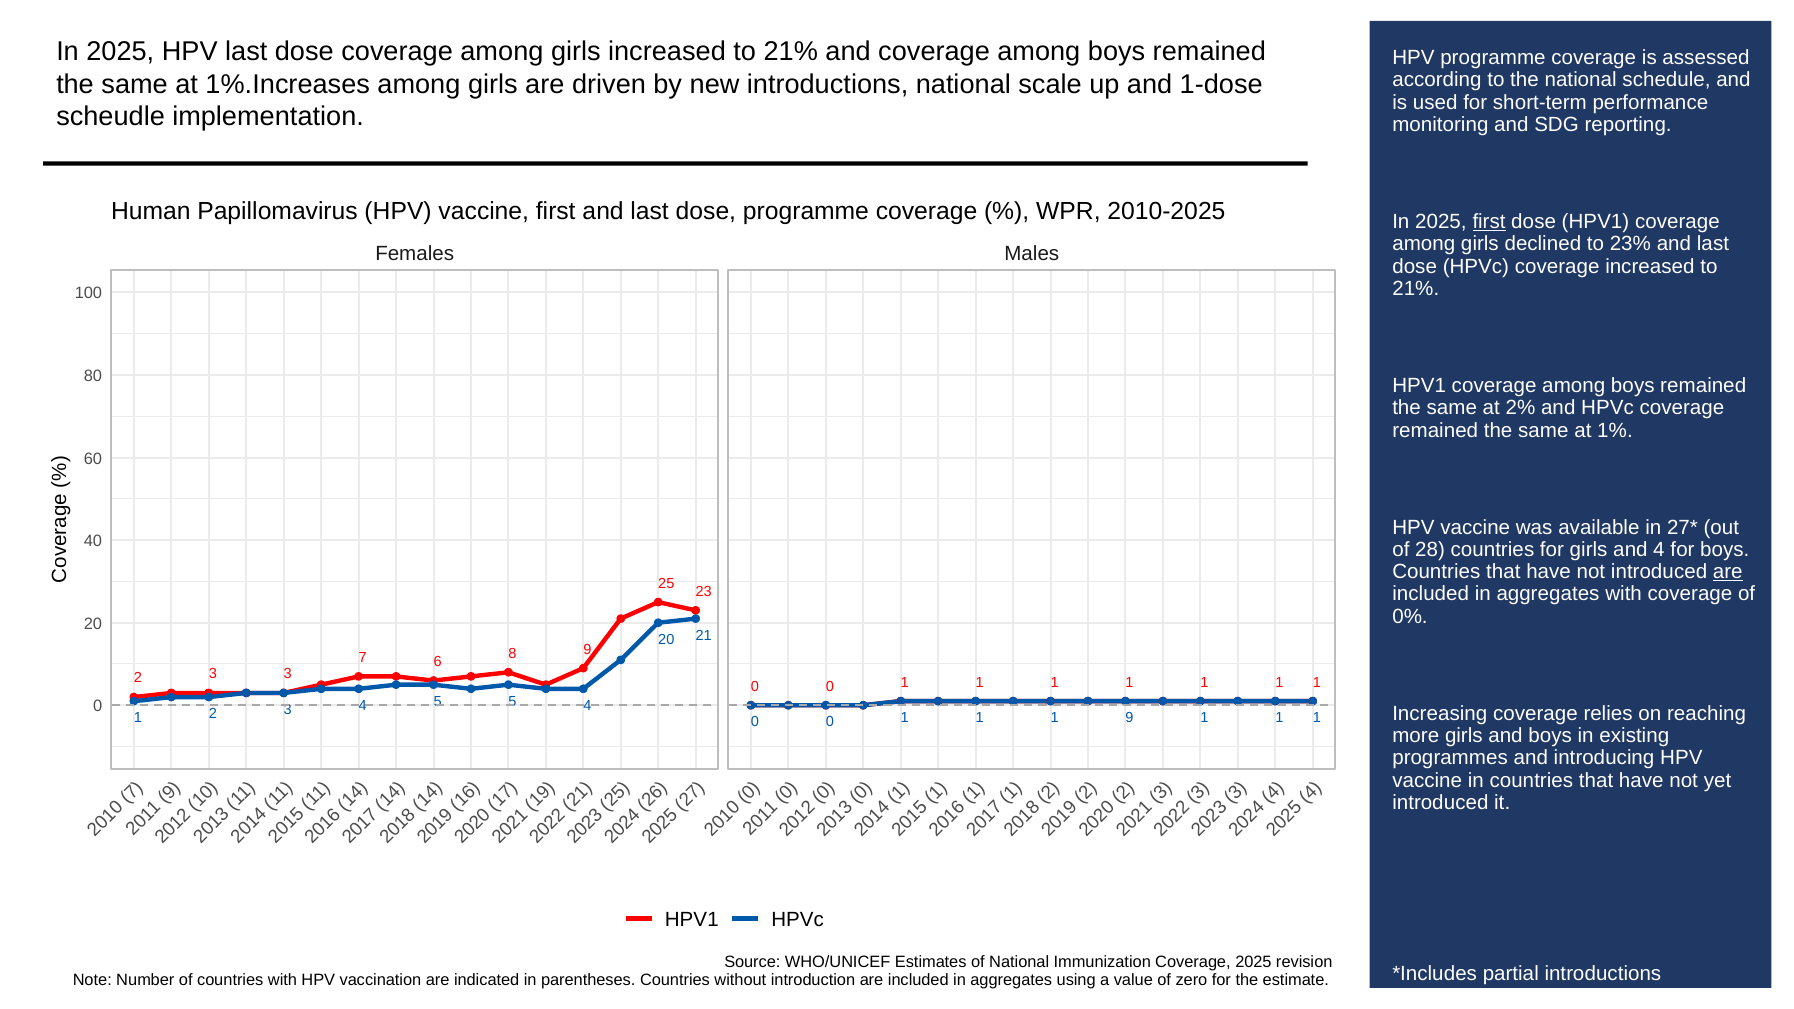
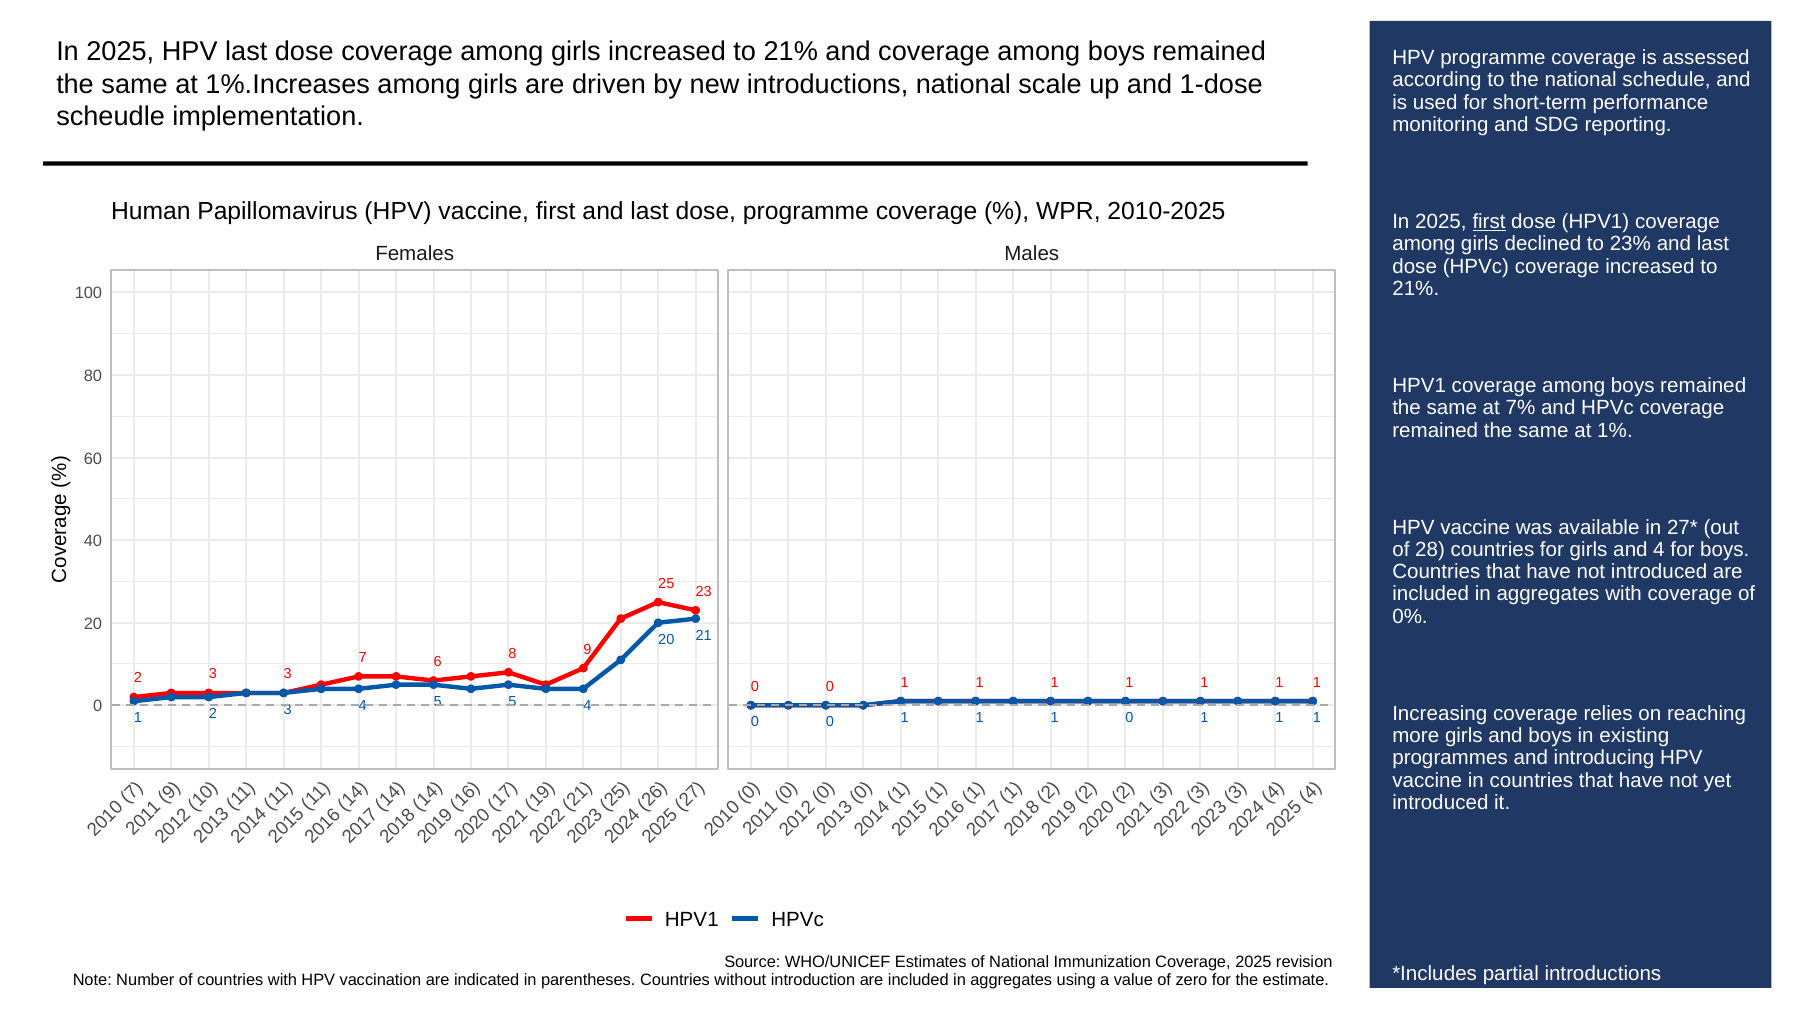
2%: 2% -> 7% (1521, 408)
are underline: present -> none (1728, 572)
9: 9 -> 0 (1130, 718)
